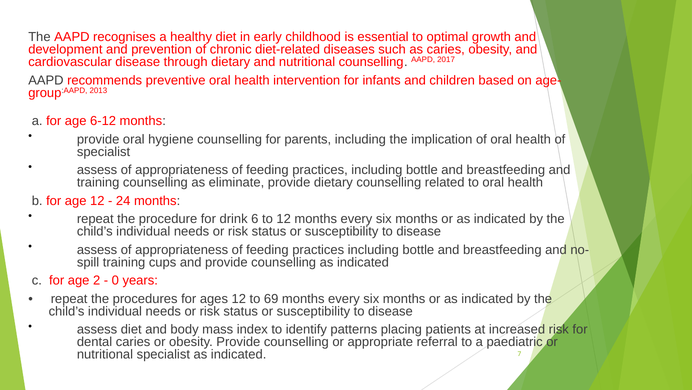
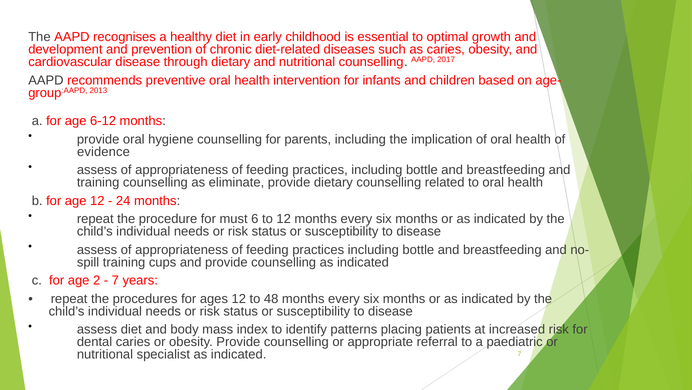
specialist: specialist -> evidence (103, 152)
drink: drink -> must (234, 219)
0: 0 -> 7 (115, 280)
69: 69 -> 48 (271, 298)
